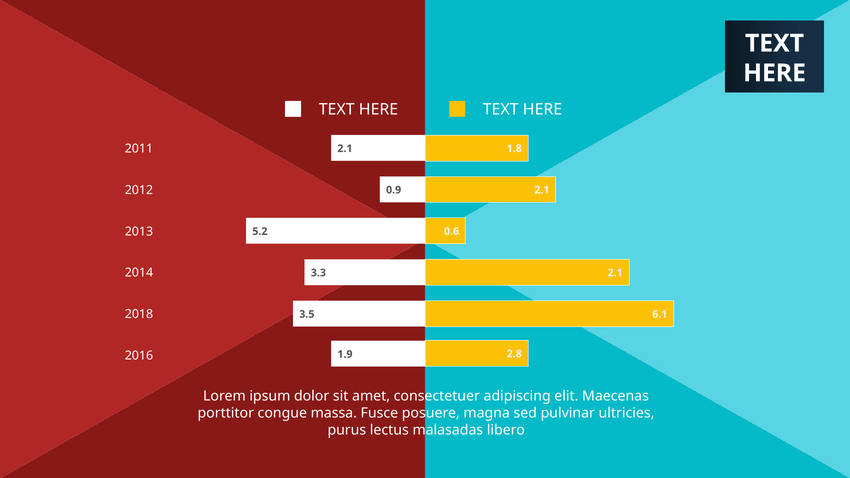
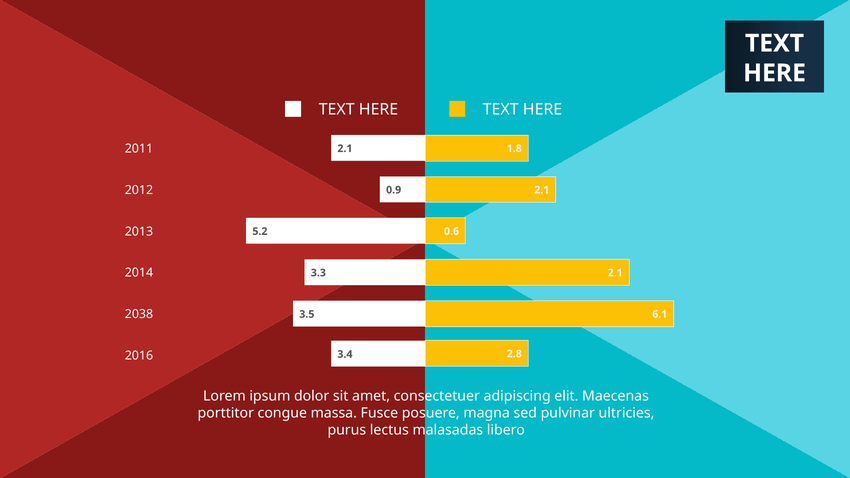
2018: 2018 -> 2038 (139, 314)
1.9: 1.9 -> 3.4 (345, 354)
